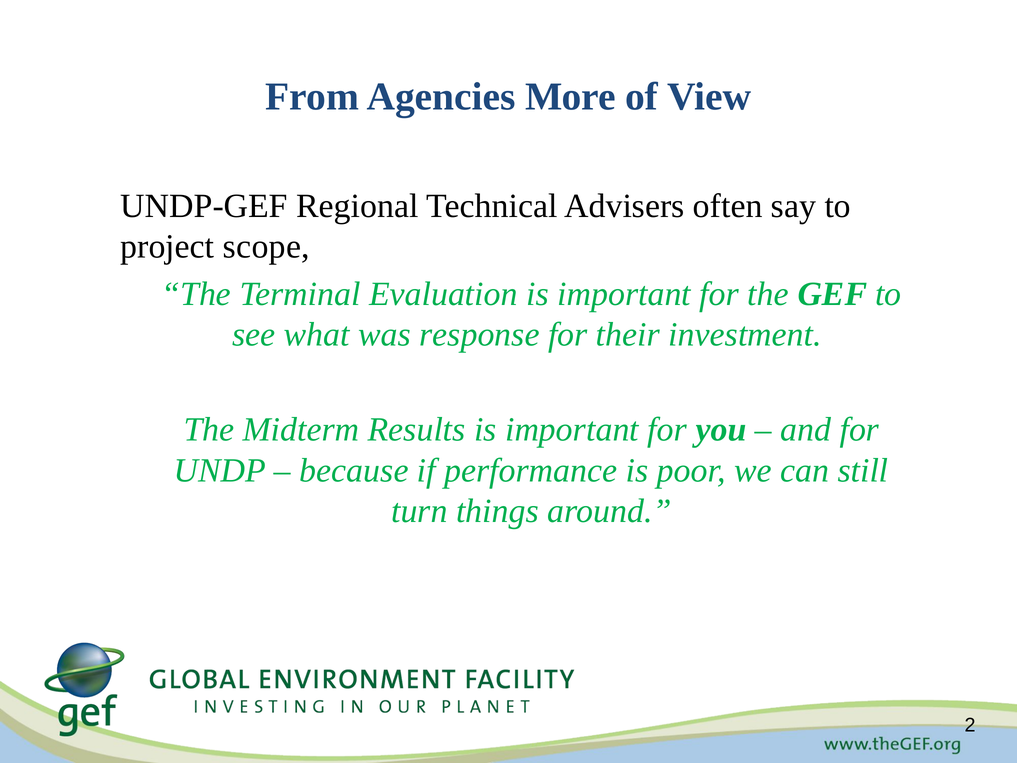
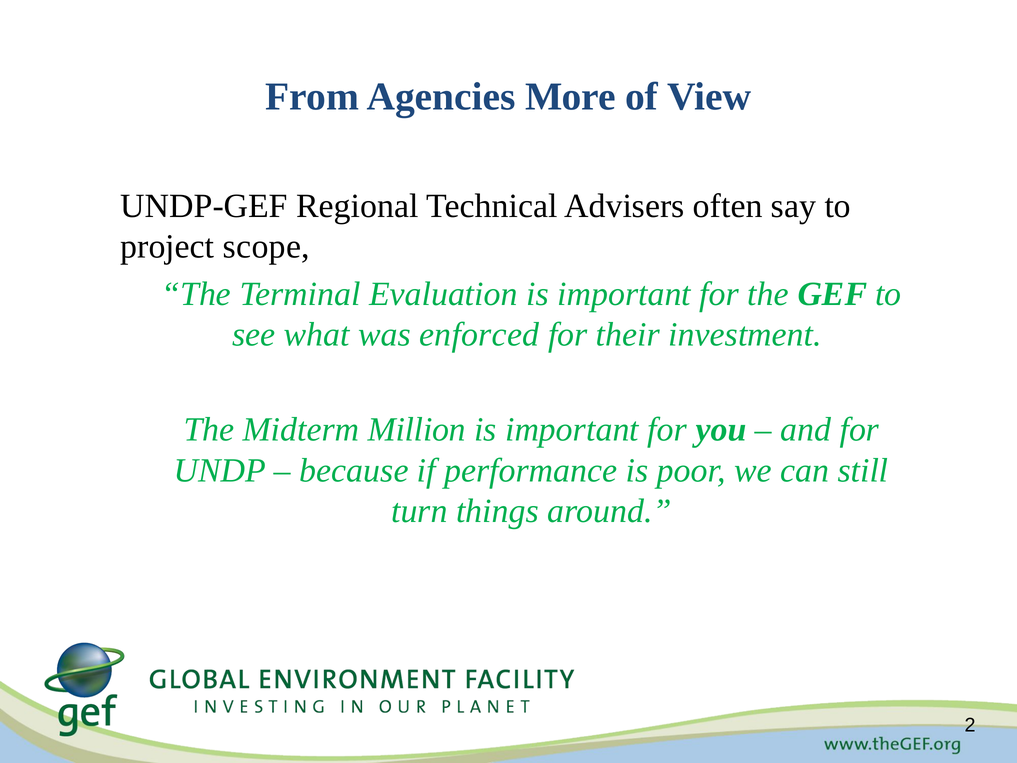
response: response -> enforced (479, 335)
Results: Results -> Million (417, 429)
